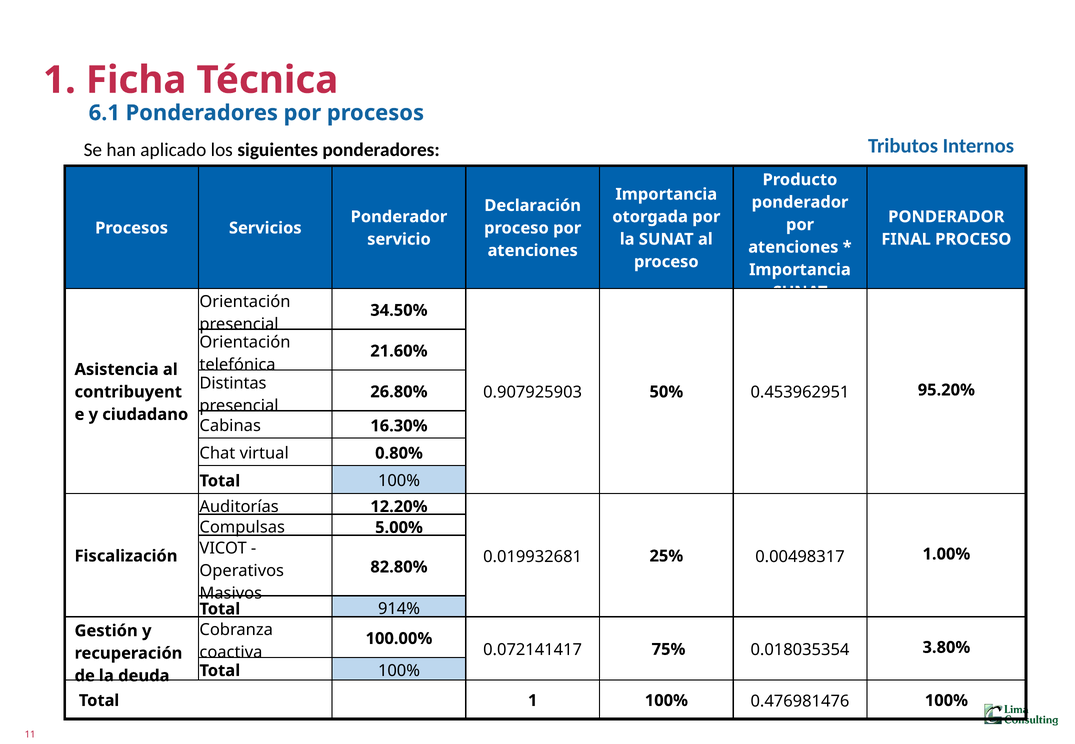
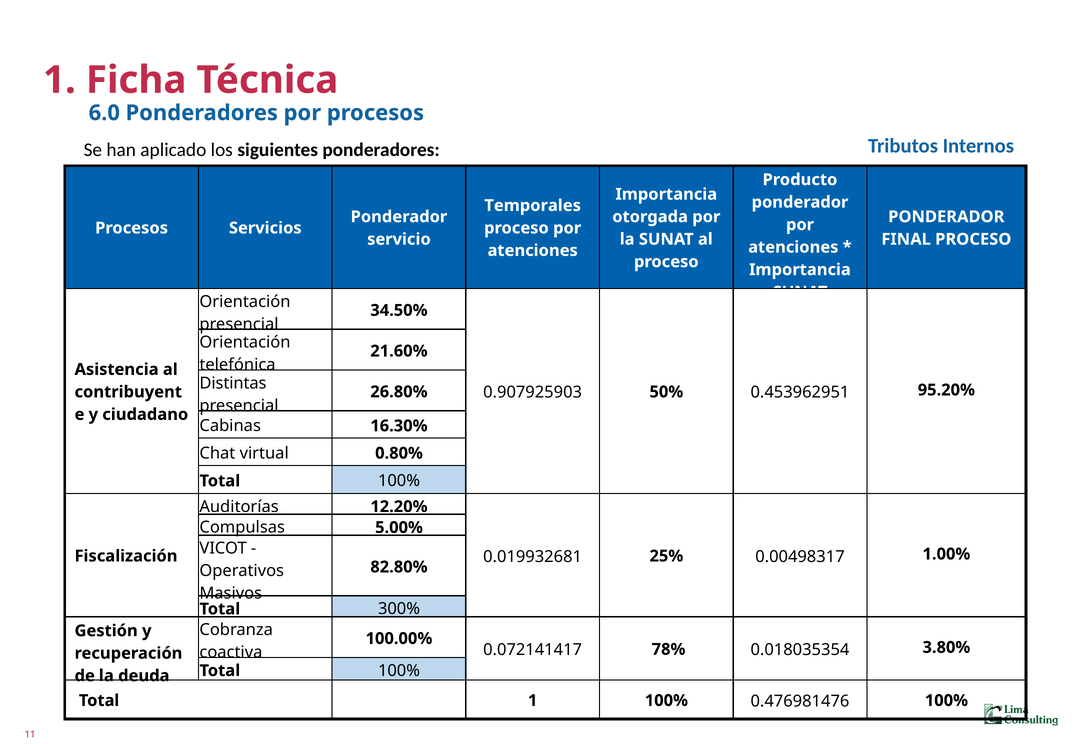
6.1: 6.1 -> 6.0 (104, 113)
Declaración: Declaración -> Temporales (533, 206)
914%: 914% -> 300% (399, 609)
75%: 75% -> 78% (669, 650)
